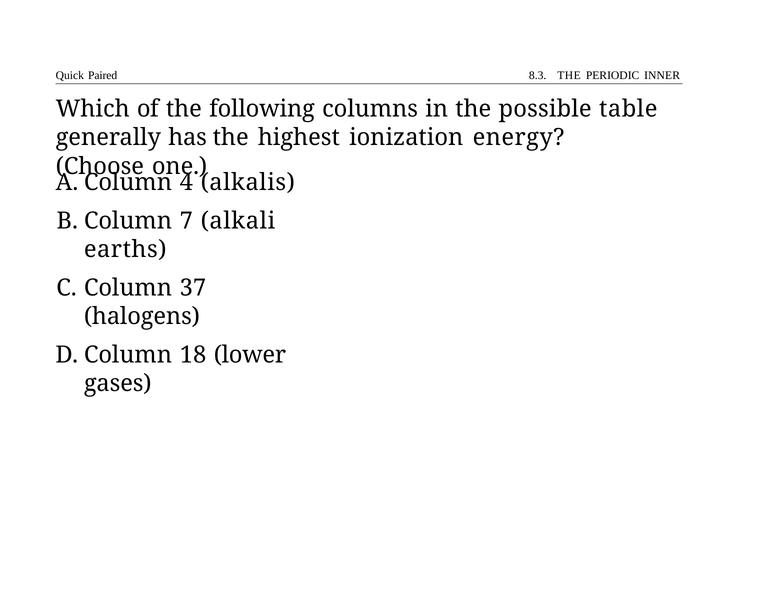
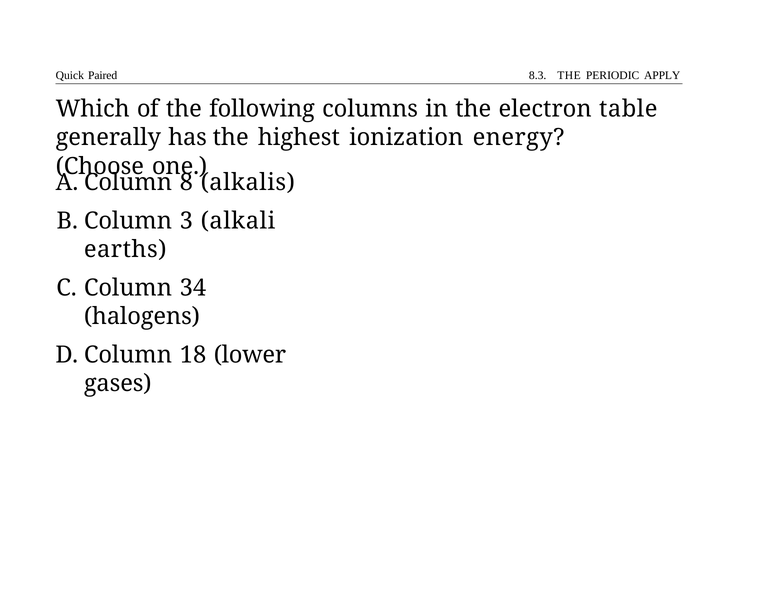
INNER: INNER -> APPLY (662, 76)
possible: possible -> electron (545, 109)
4: 4 -> 8 (186, 182)
7: 7 -> 3 (186, 221)
37: 37 -> 34 (193, 288)
